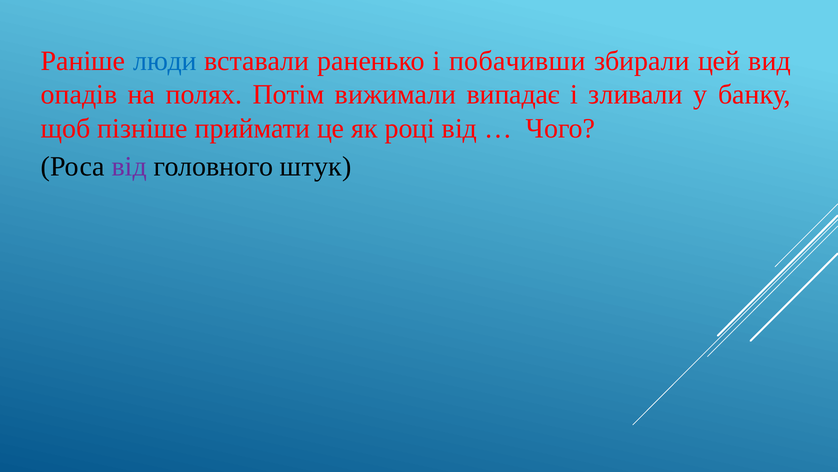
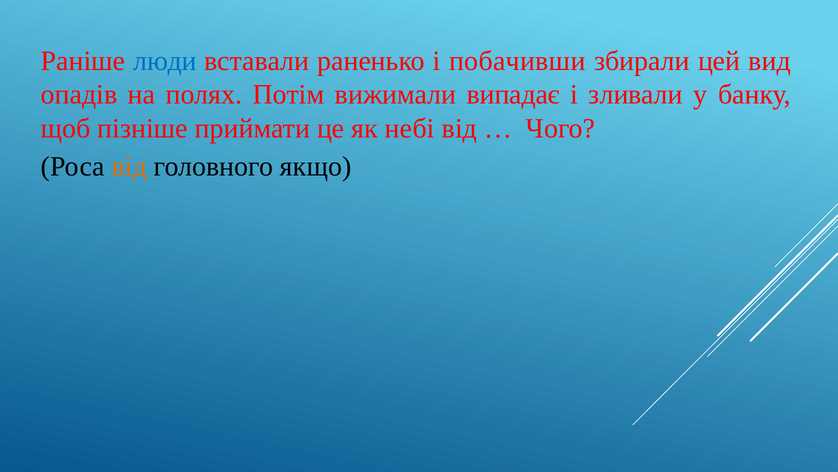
році: році -> небі (410, 128)
від colour: purple -> orange (129, 166)
штук: штук -> якщо (316, 166)
